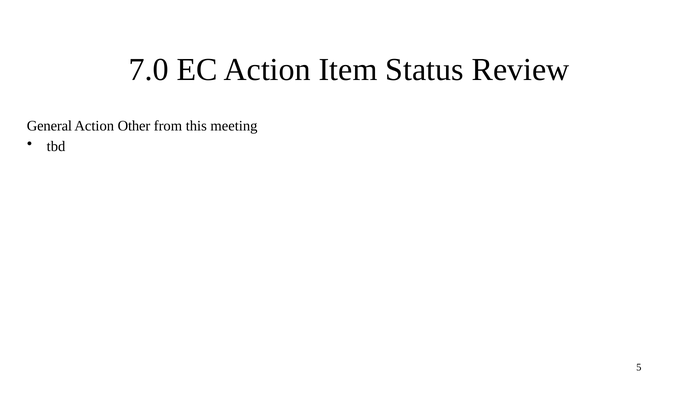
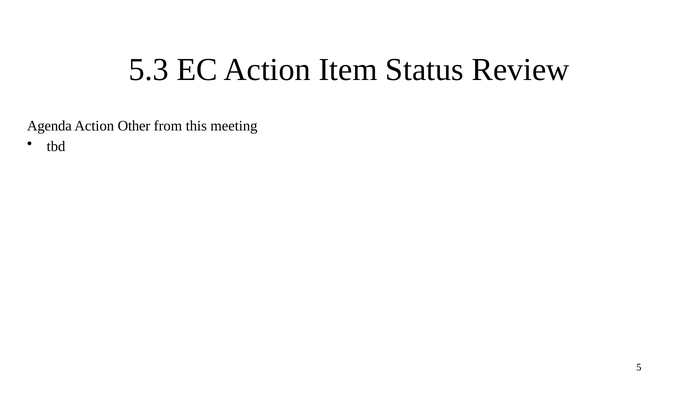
7.0: 7.0 -> 5.3 (149, 70)
General: General -> Agenda (49, 126)
